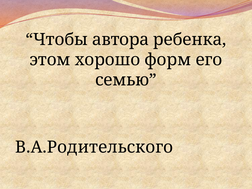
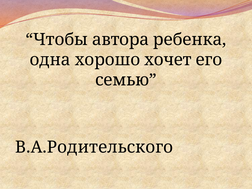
этом: этом -> одна (50, 60)
форм: форм -> хочет (168, 60)
